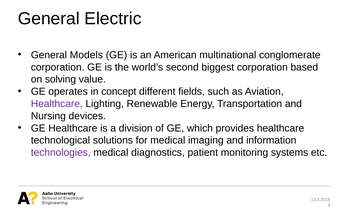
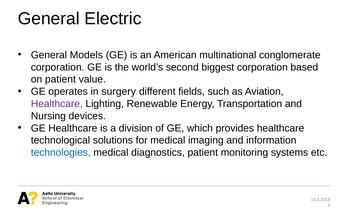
on solving: solving -> patient (60, 79)
concept: concept -> surgery (119, 91)
technologies colour: purple -> blue (61, 152)
